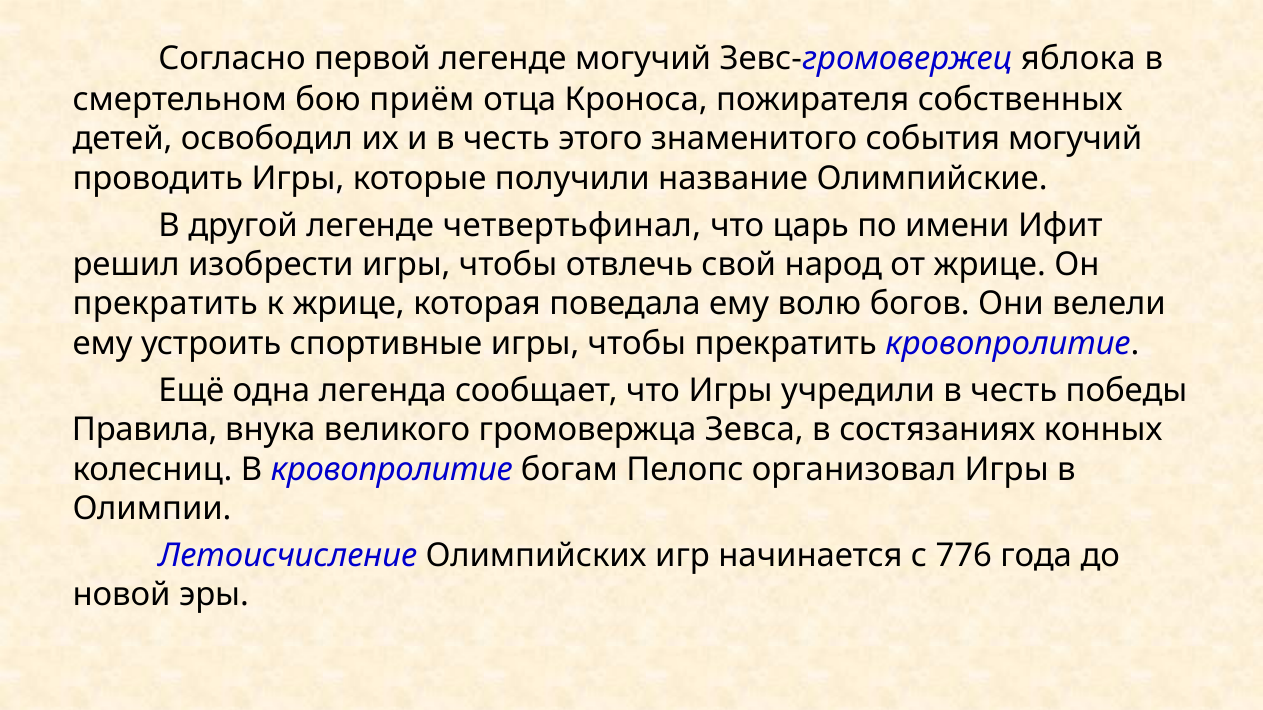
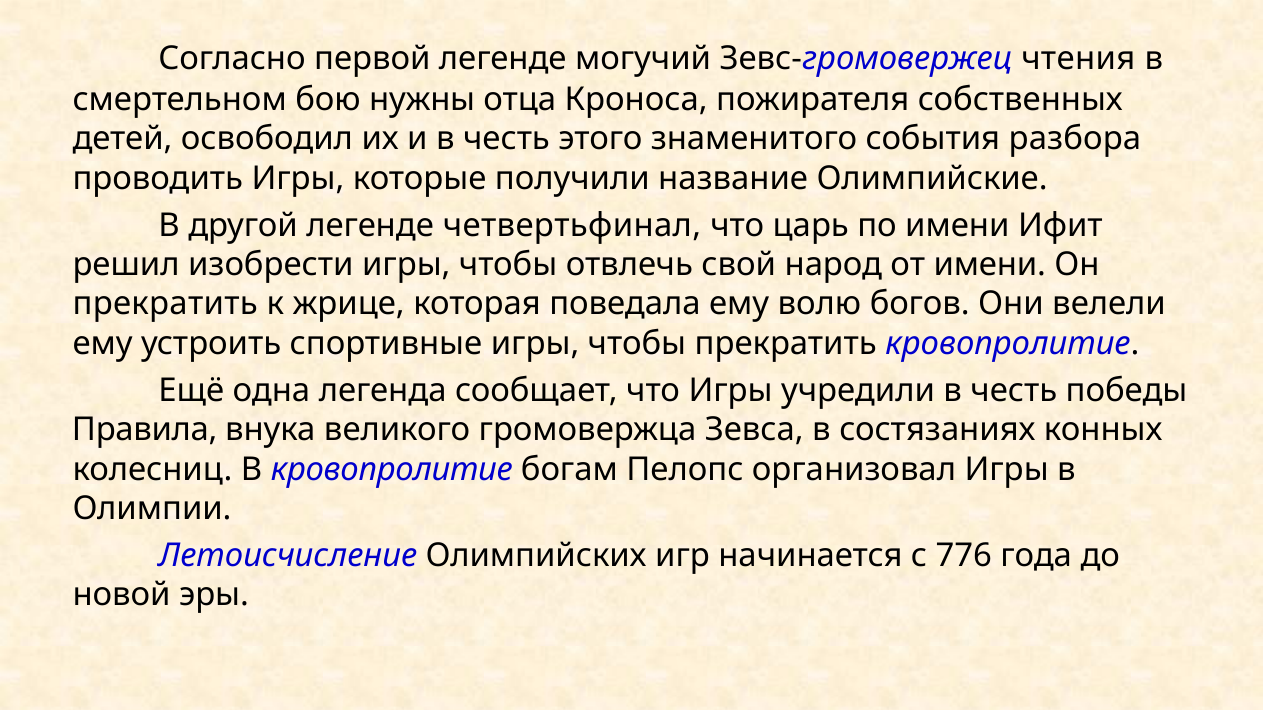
яблока: яблока -> чтения (1078, 59)
приём: приём -> нужны (422, 100)
события могучий: могучий -> разбора (1075, 139)
от жрице: жрице -> имени (990, 265)
